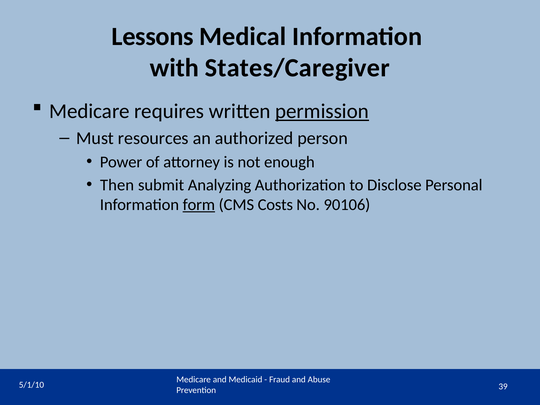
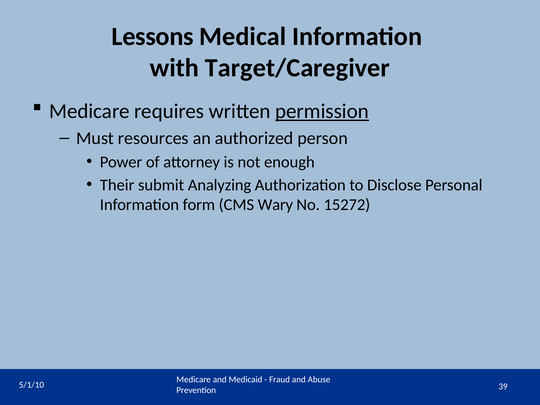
States/Caregiver: States/Caregiver -> Target/Caregiver (297, 68)
Then: Then -> Their (117, 185)
form underline: present -> none (199, 205)
Costs: Costs -> Wary (275, 205)
90106: 90106 -> 15272 (347, 205)
